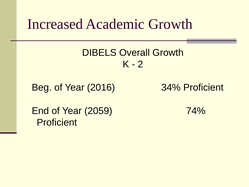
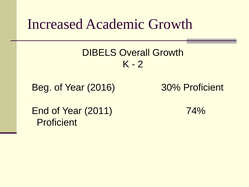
34%: 34% -> 30% (171, 87)
2059: 2059 -> 2011 (98, 111)
